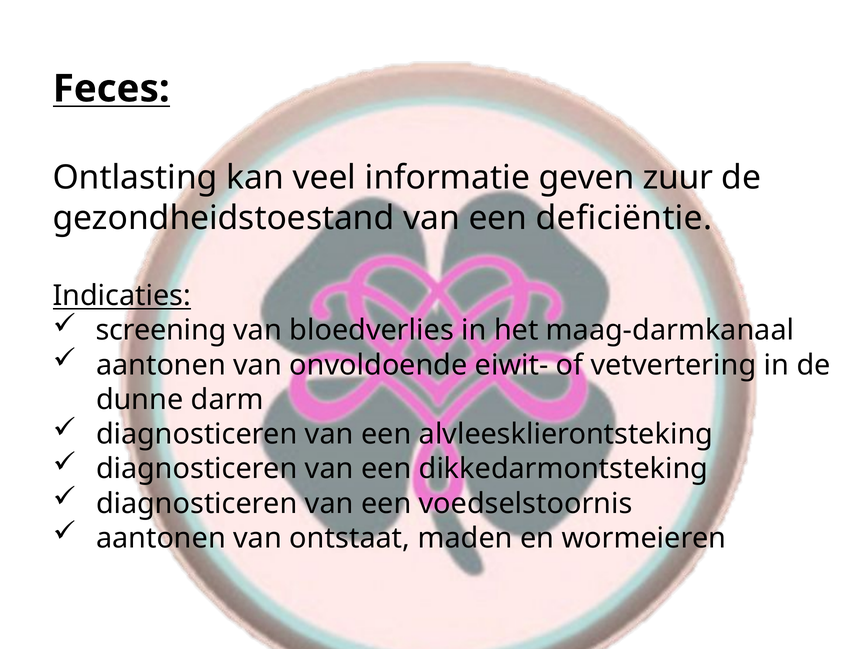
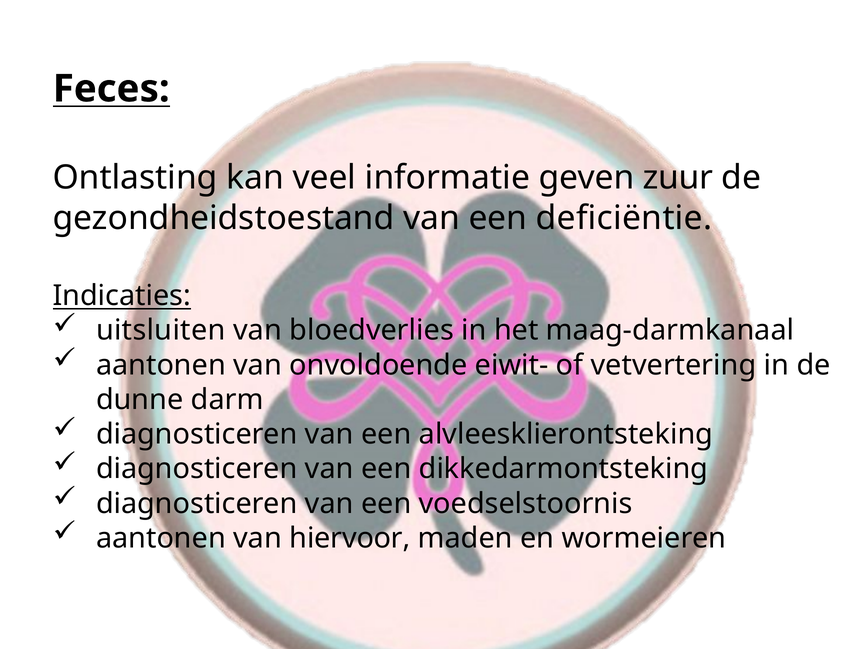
screening: screening -> uitsluiten (161, 330)
ontstaat: ontstaat -> hiervoor (350, 538)
